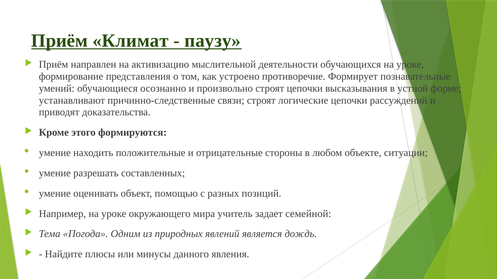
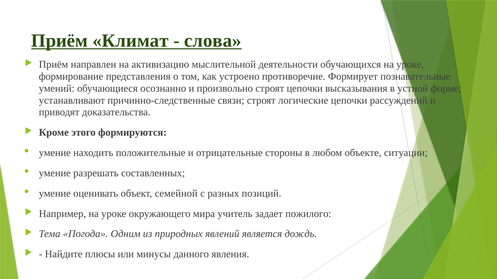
паузу: паузу -> слова (213, 41)
помощью: помощью -> семейной (176, 194)
семейной: семейной -> пожилого (308, 214)
